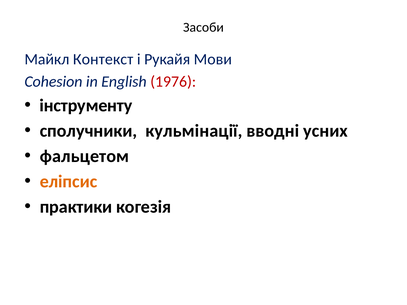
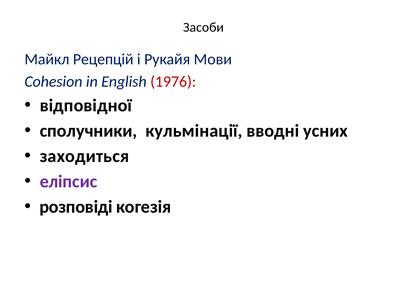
Контекст: Контекст -> Рецепцій (103, 59)
інструменту: інструменту -> відповідної (86, 106)
фальцетом: фальцетом -> заходиться (84, 156)
еліпсис colour: orange -> purple (69, 182)
практики: практики -> розповіді (76, 207)
